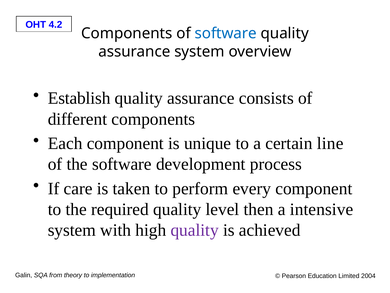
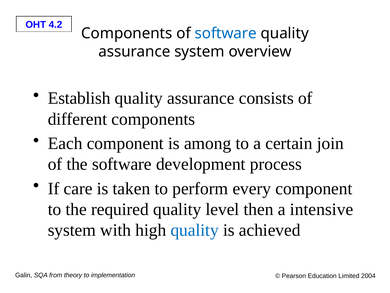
unique: unique -> among (208, 143)
line: line -> join (330, 143)
quality colour: purple -> blue (195, 230)
